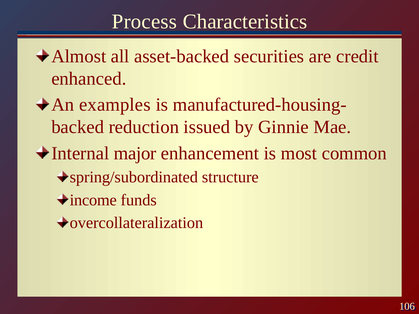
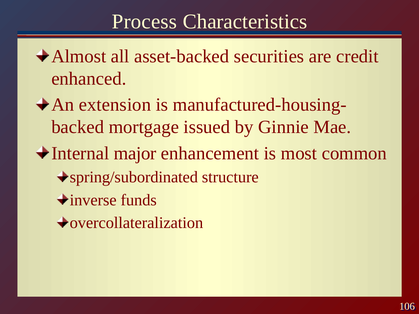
examples: examples -> extension (115, 105)
reduction: reduction -> mortgage (144, 127)
income: income -> inverse (93, 200)
